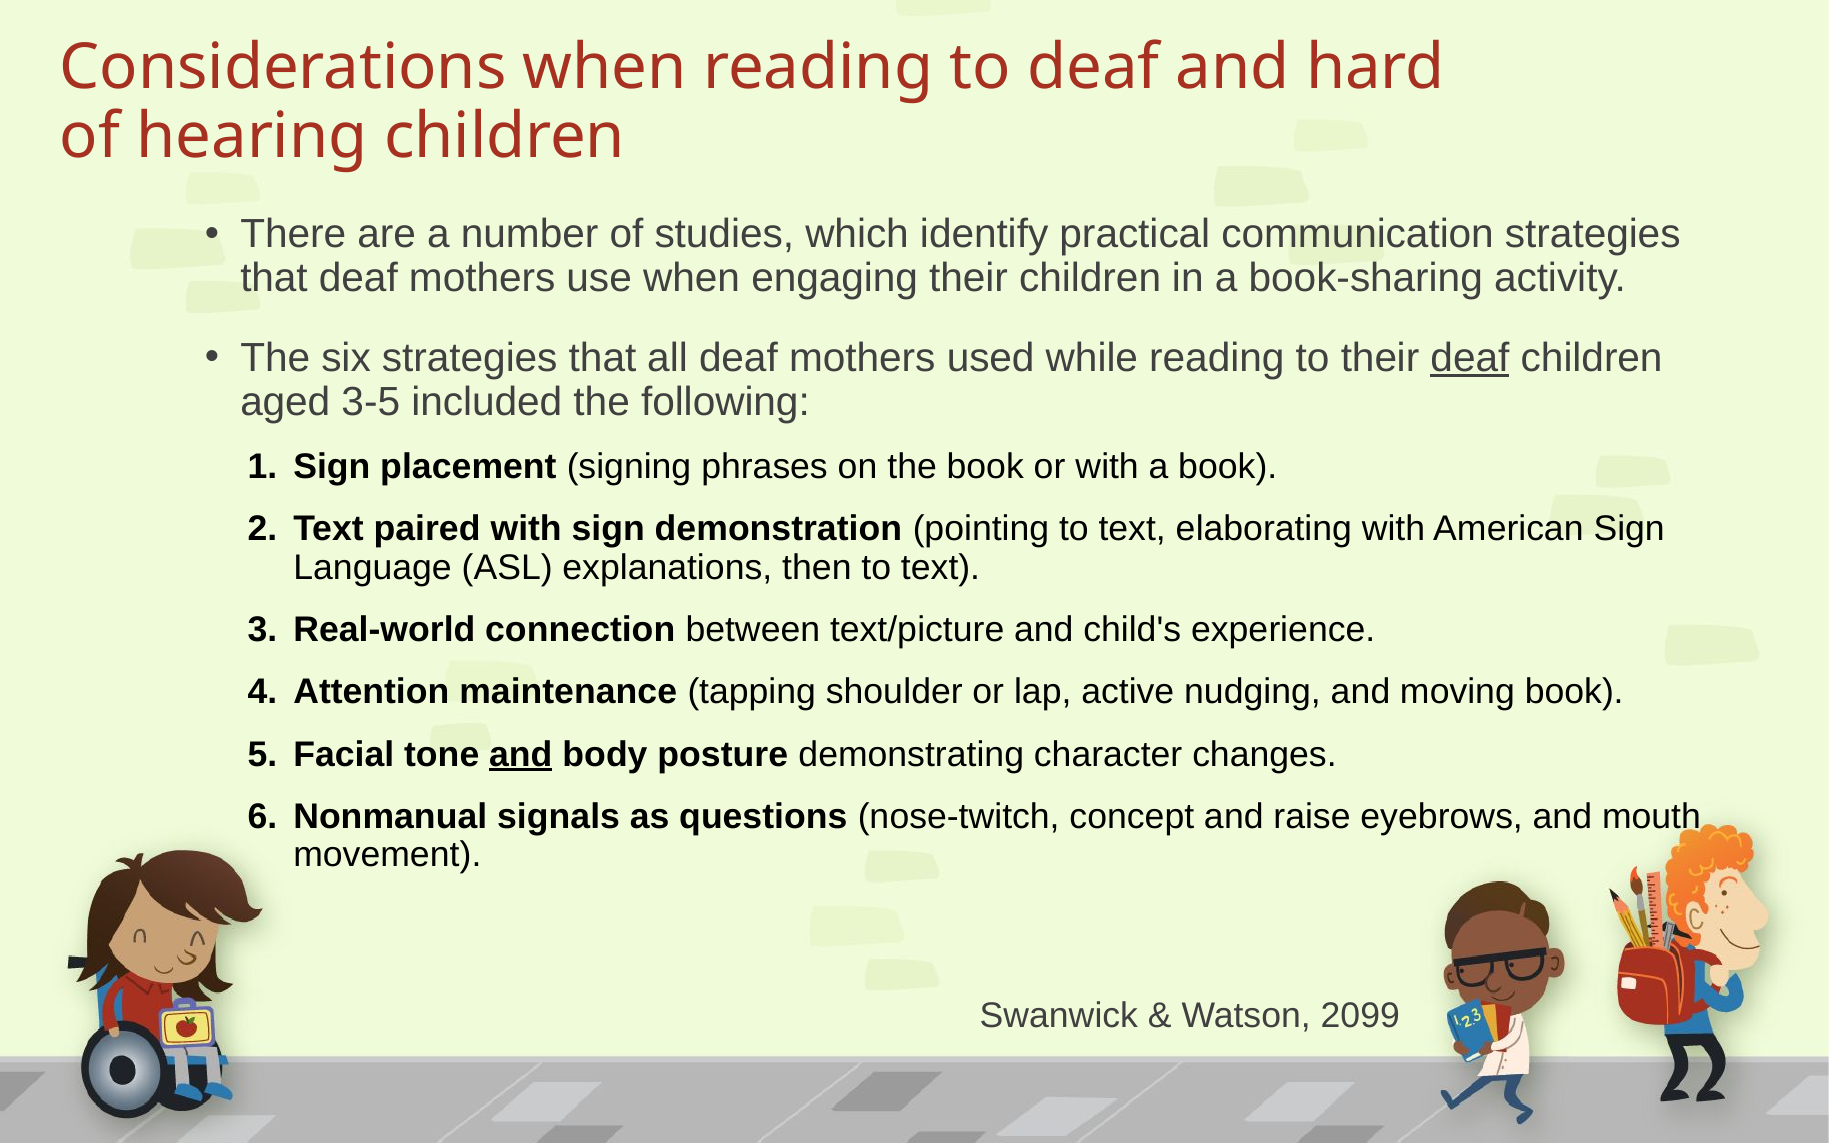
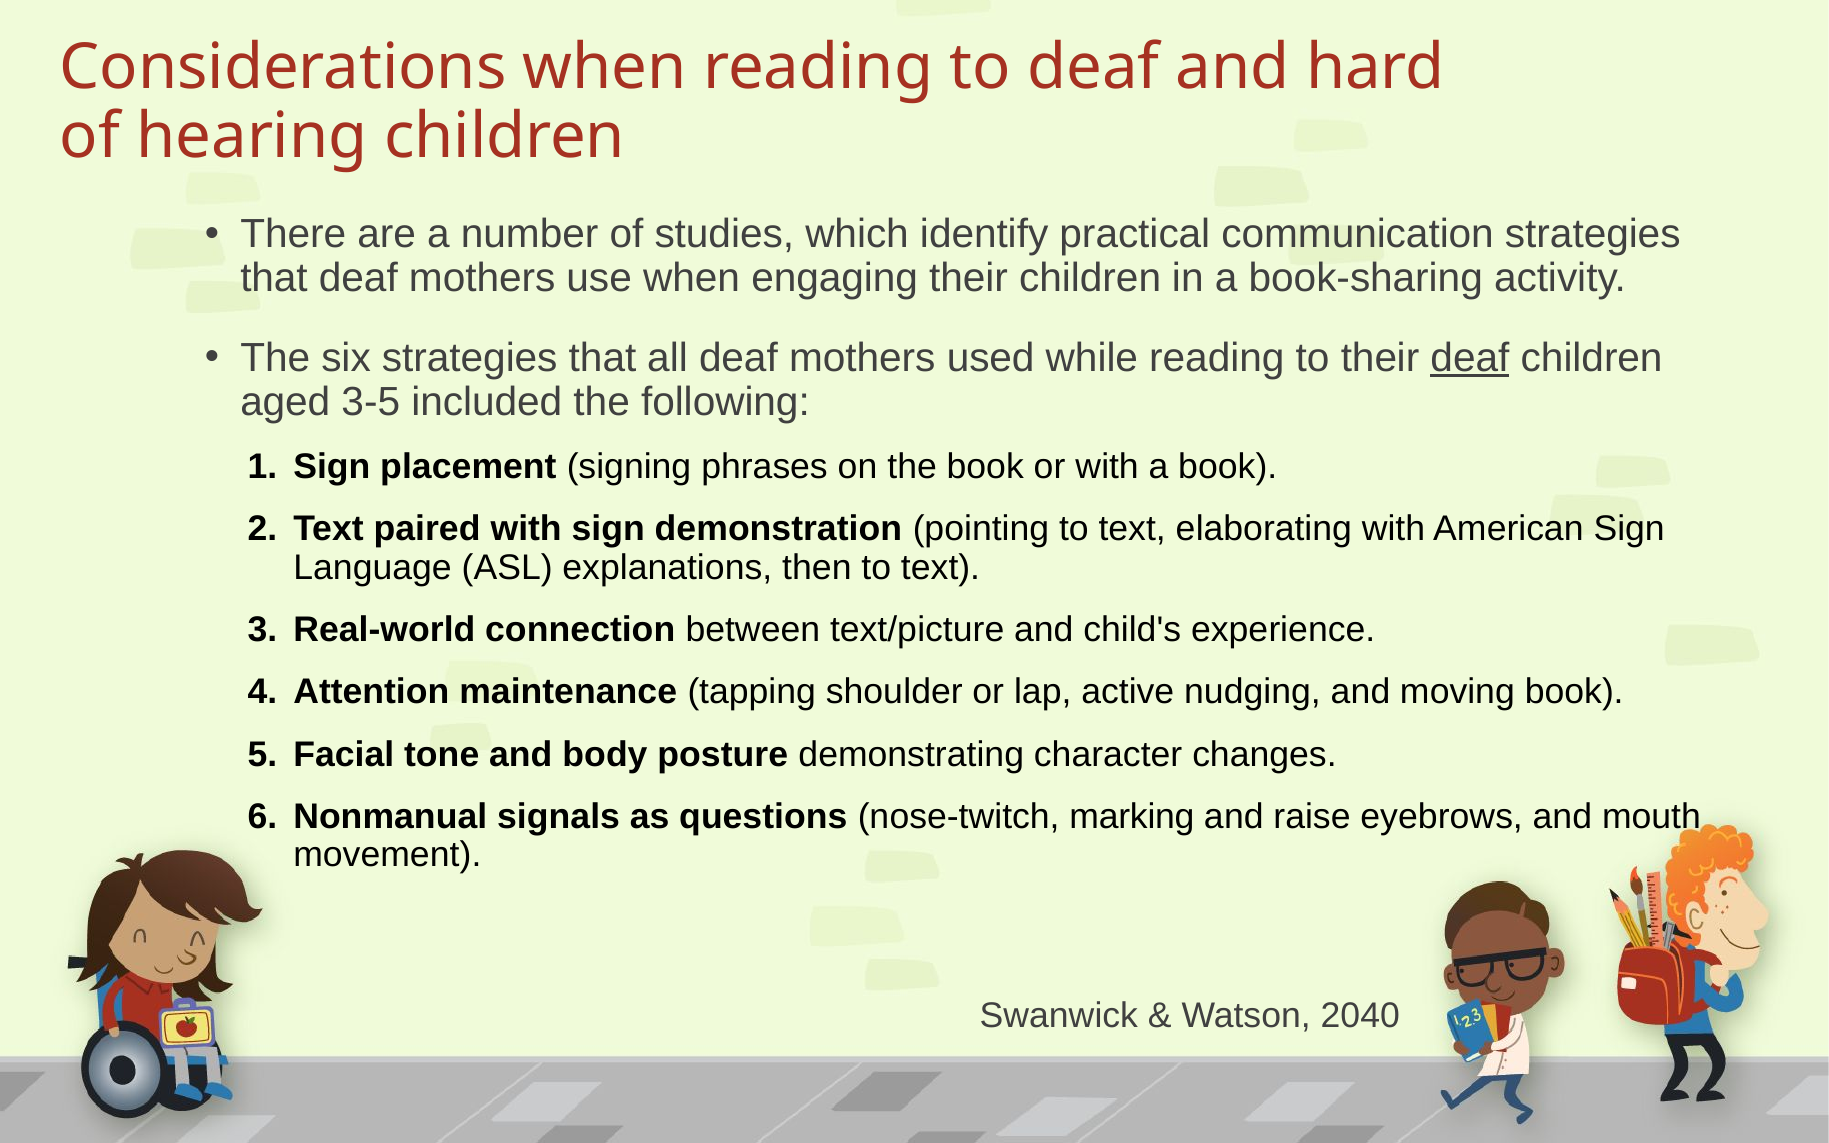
and underline: present -> none (521, 754)
concept: concept -> marking (1132, 817)
2099: 2099 -> 2040 (1360, 1016)
